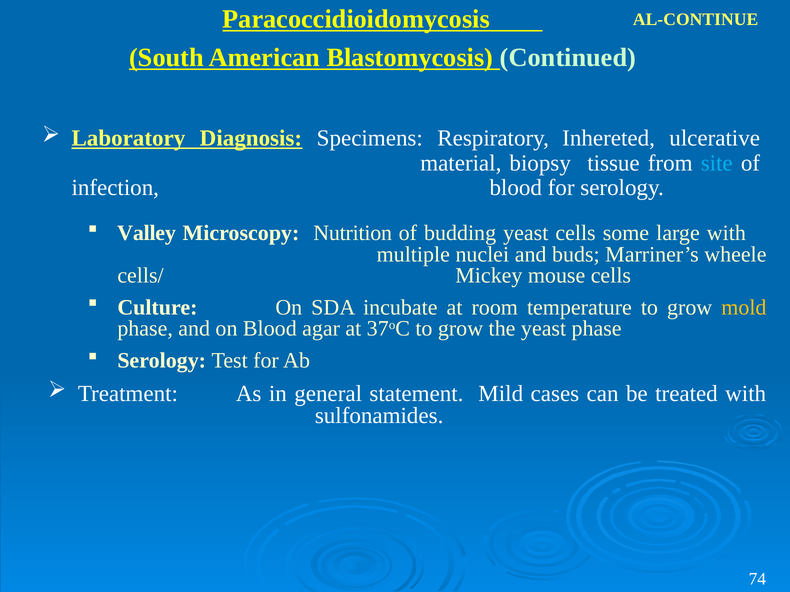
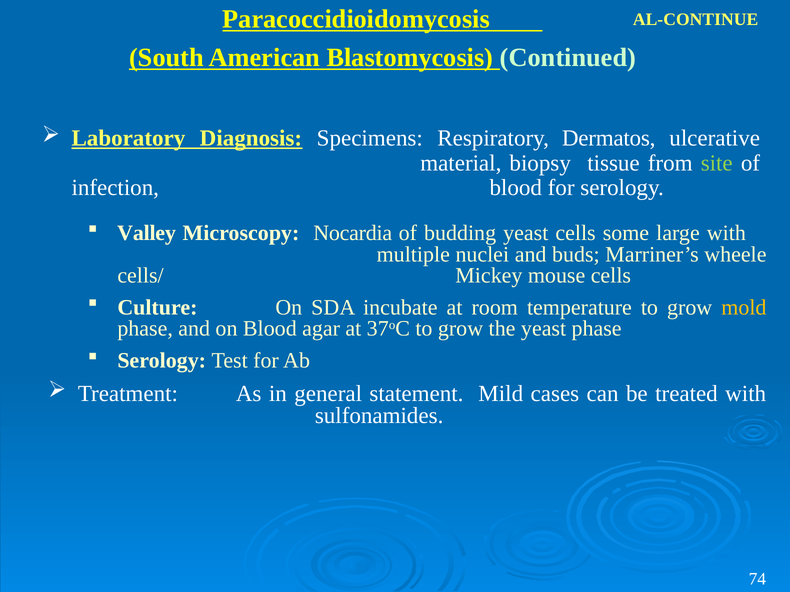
Inhereted: Inhereted -> Dermatos (609, 138)
site colour: light blue -> light green (717, 163)
Nutrition: Nutrition -> Nocardia (353, 233)
